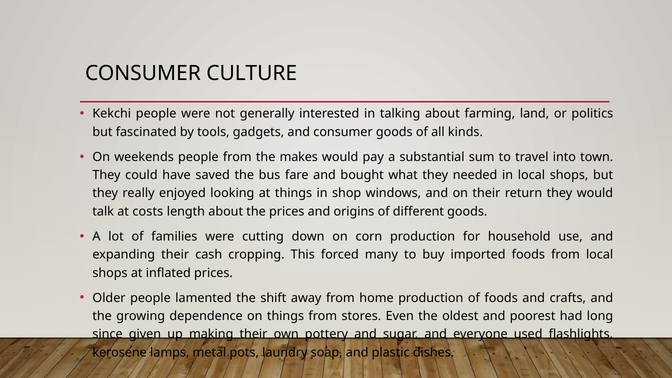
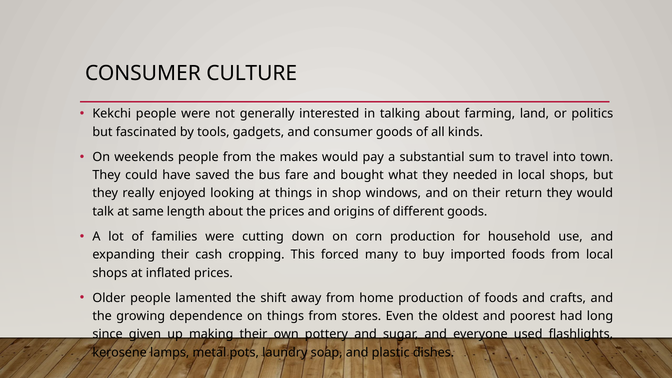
costs: costs -> same (148, 211)
